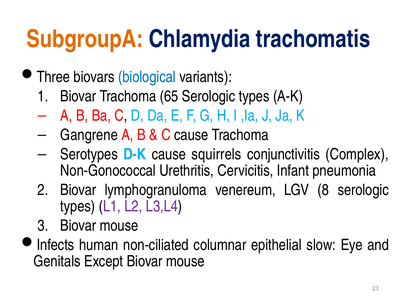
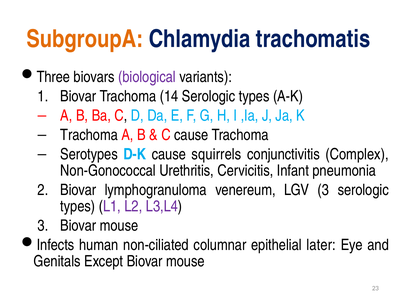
biological colour: blue -> purple (147, 77)
65: 65 -> 14 (169, 96)
Gangrene: Gangrene -> Trachoma (89, 135)
LGV 8: 8 -> 3 (323, 190)
slow: slow -> later (321, 245)
